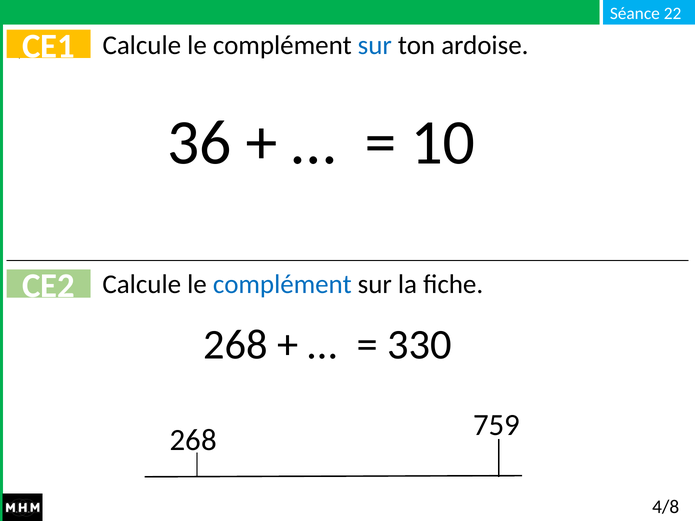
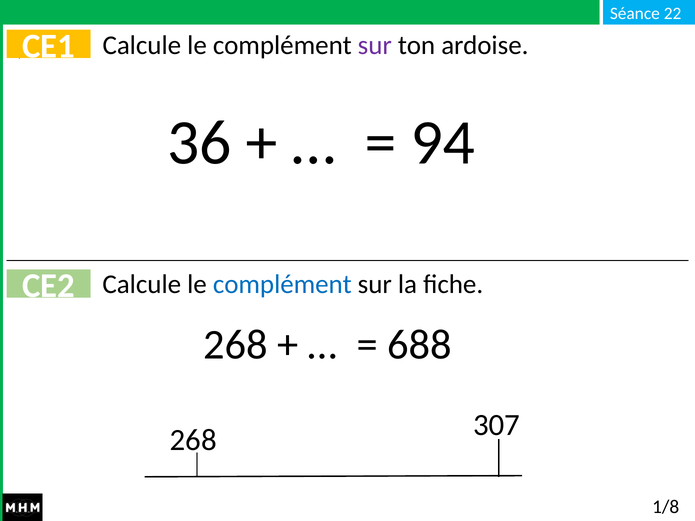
sur colour: blue -> purple (375, 46)
10: 10 -> 94 (443, 143)
330: 330 -> 688 (419, 345)
759: 759 -> 307 (496, 425)
4/8: 4/8 -> 1/8 (666, 507)
